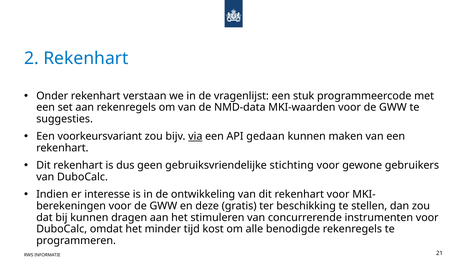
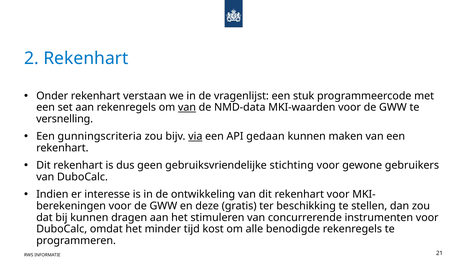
van underline: none -> present (187, 107)
suggesties: suggesties -> versnelling (65, 119)
voorkeursvariant: voorkeursvariant -> gunningscriteria (100, 136)
